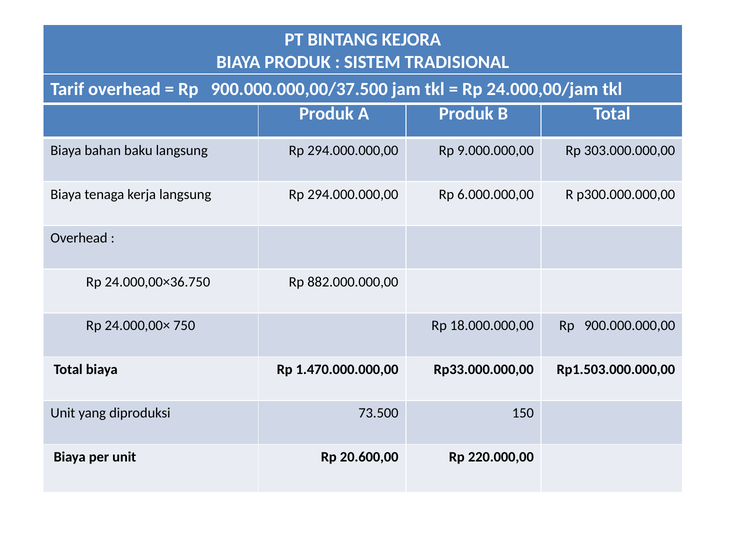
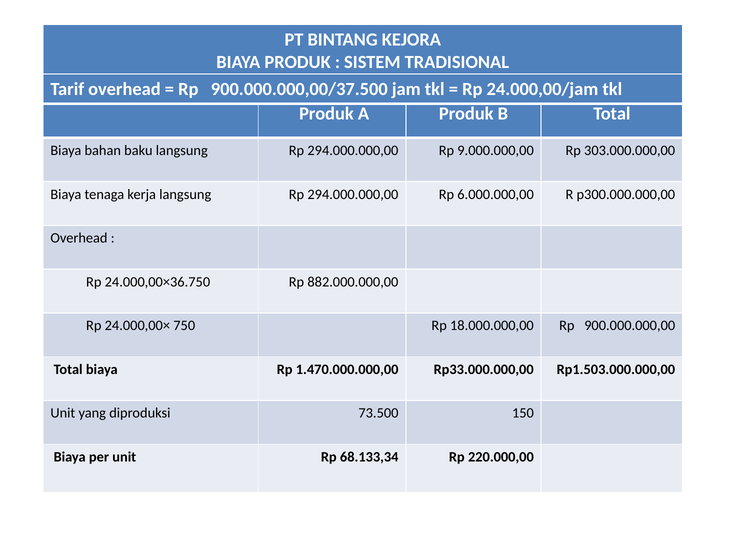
20.600,00: 20.600,00 -> 68.133,34 (369, 456)
